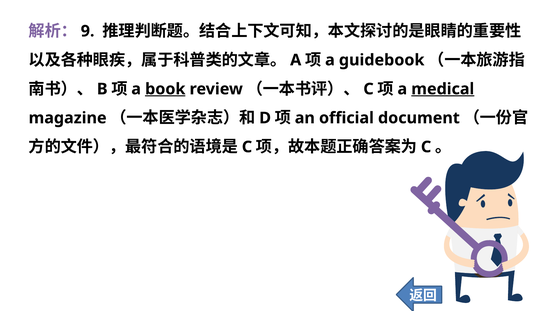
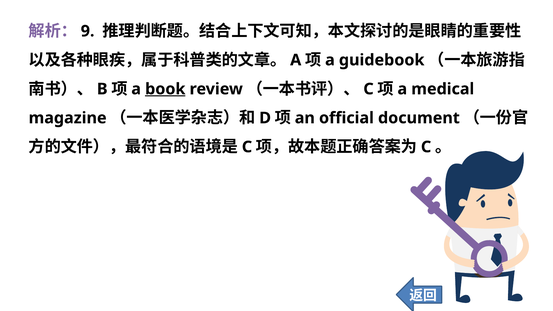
medical underline: present -> none (443, 89)
